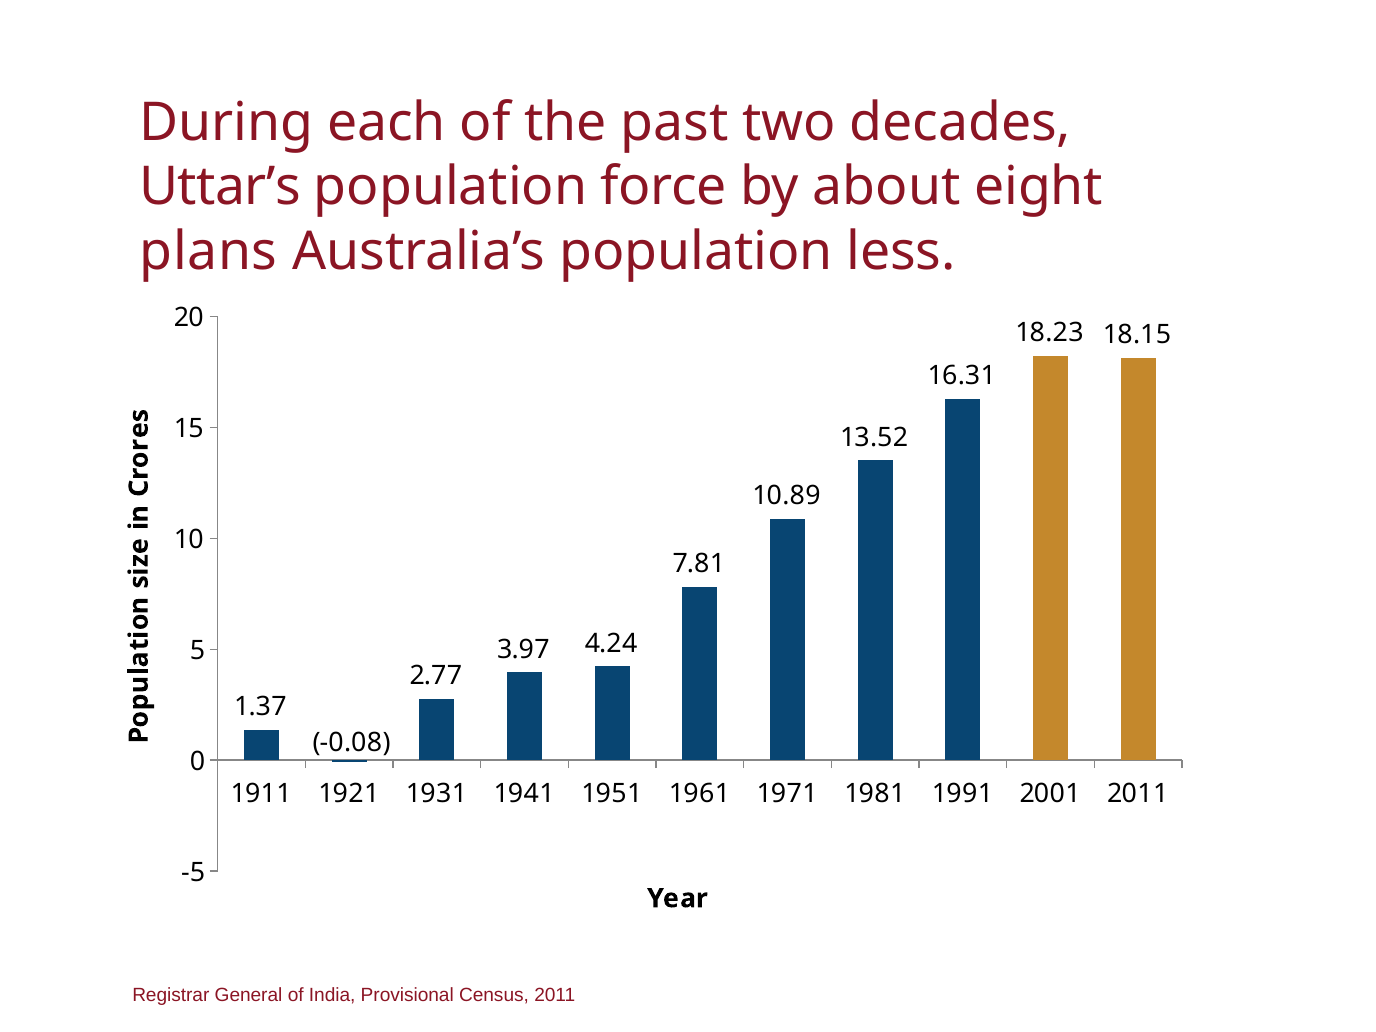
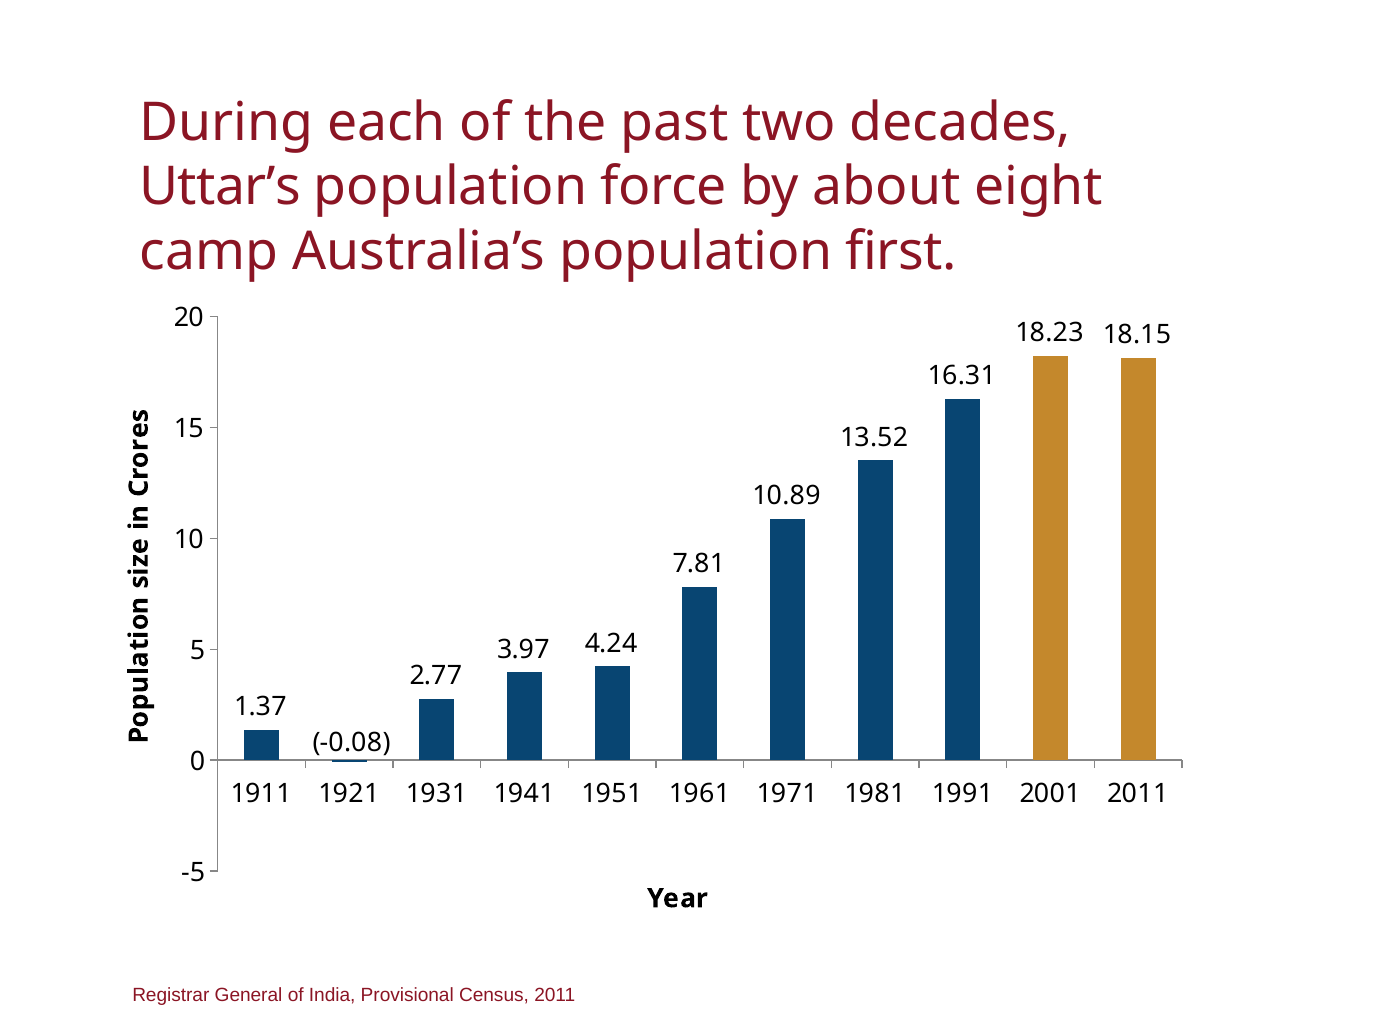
plans: plans -> camp (209, 251)
less: less -> first (901, 251)
